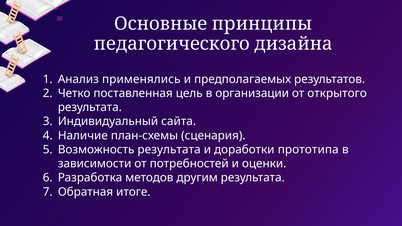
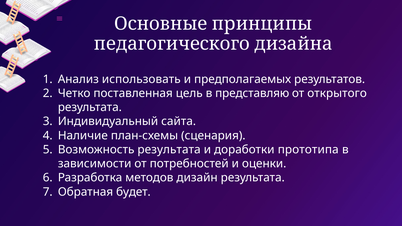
применялись: применялись -> использовать (141, 79)
организации: организации -> представляю (252, 93)
другим: другим -> дизайн (197, 178)
итоге: итоге -> будет (133, 192)
